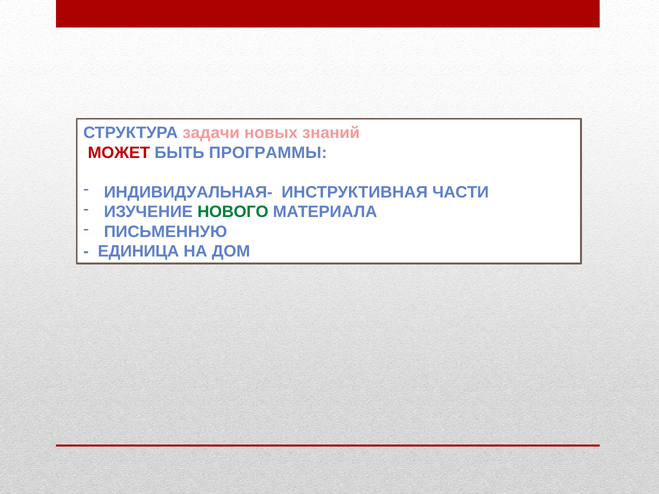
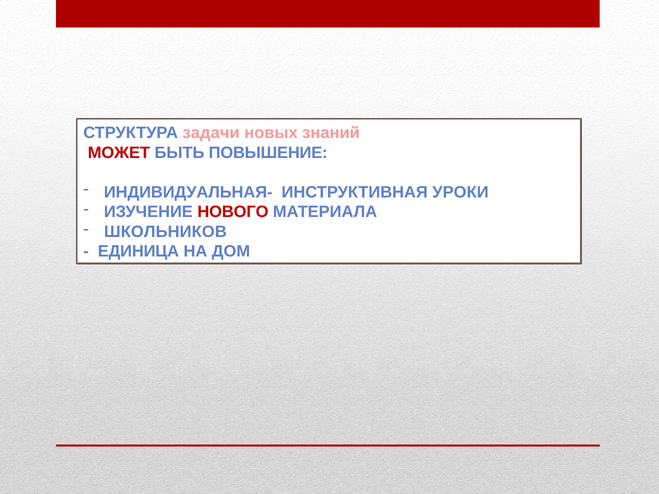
ПРОГРАММЫ: ПРОГРАММЫ -> ПОВЫШЕНИЕ (268, 153)
ЧАСТИ: ЧАСТИ -> УРОКИ (460, 192)
НОВОГО colour: green -> red (233, 212)
ПИСЬМЕННУЮ: ПИСЬМЕННУЮ -> ШКОЛЬНИКОВ (165, 232)
